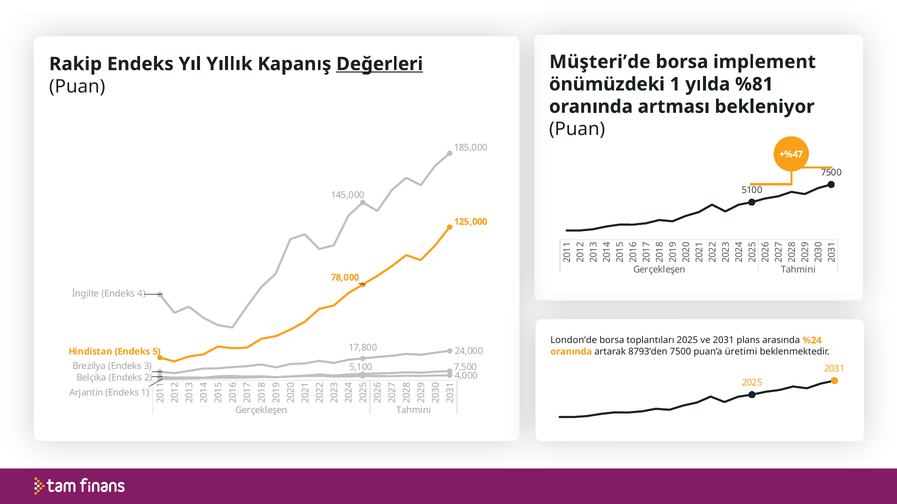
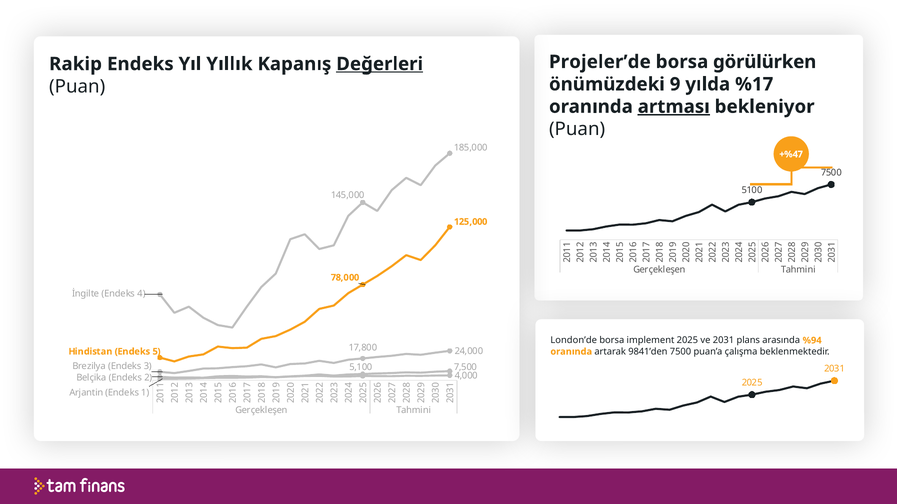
Müşteri’de: Müşteri’de -> Projeler’de (600, 62)
implement: implement -> görülürken (765, 62)
önümüzdeki 1: 1 -> 9 (675, 84)
%81: %81 -> %17 (754, 84)
artması underline: none -> present (674, 107)
toplantıları: toplantıları -> implement (651, 341)
%24: %24 -> %94 (812, 341)
8793’den: 8793’den -> 9841’den (648, 352)
üretimi: üretimi -> çalışma (741, 352)
